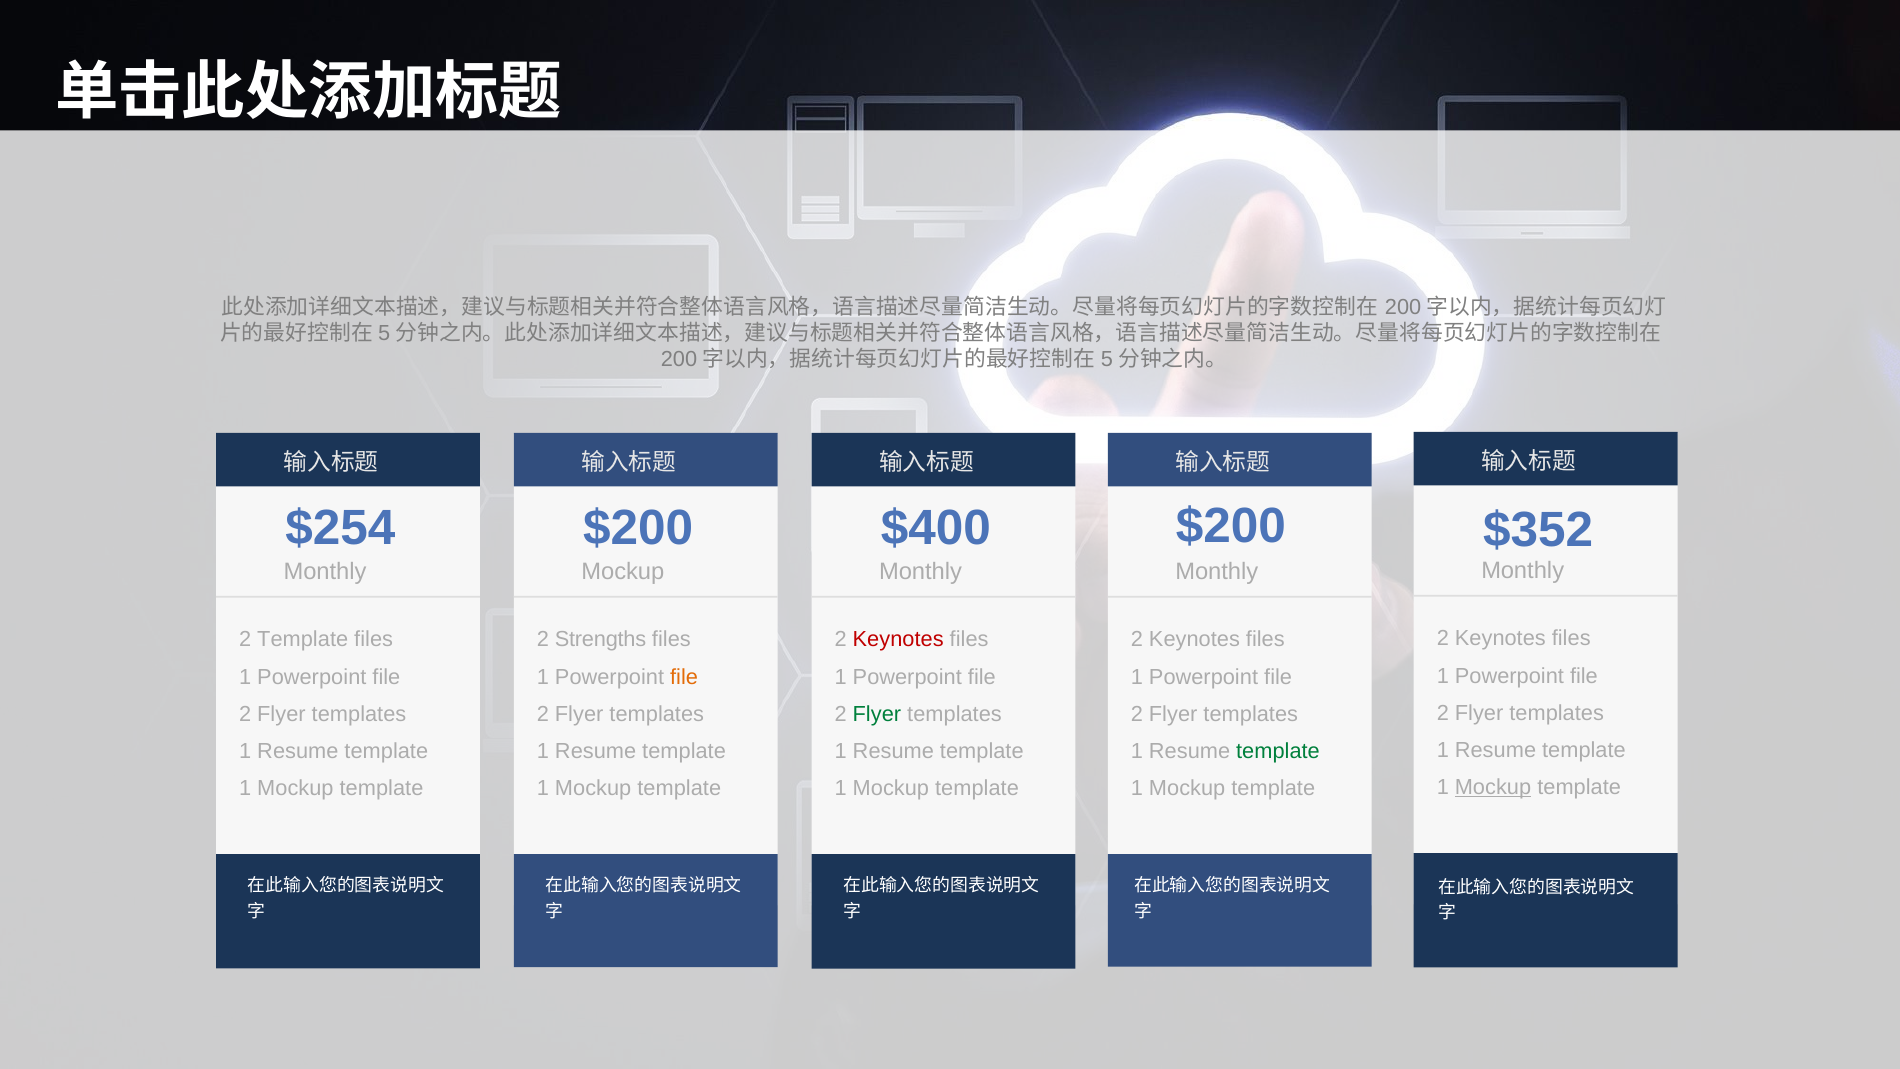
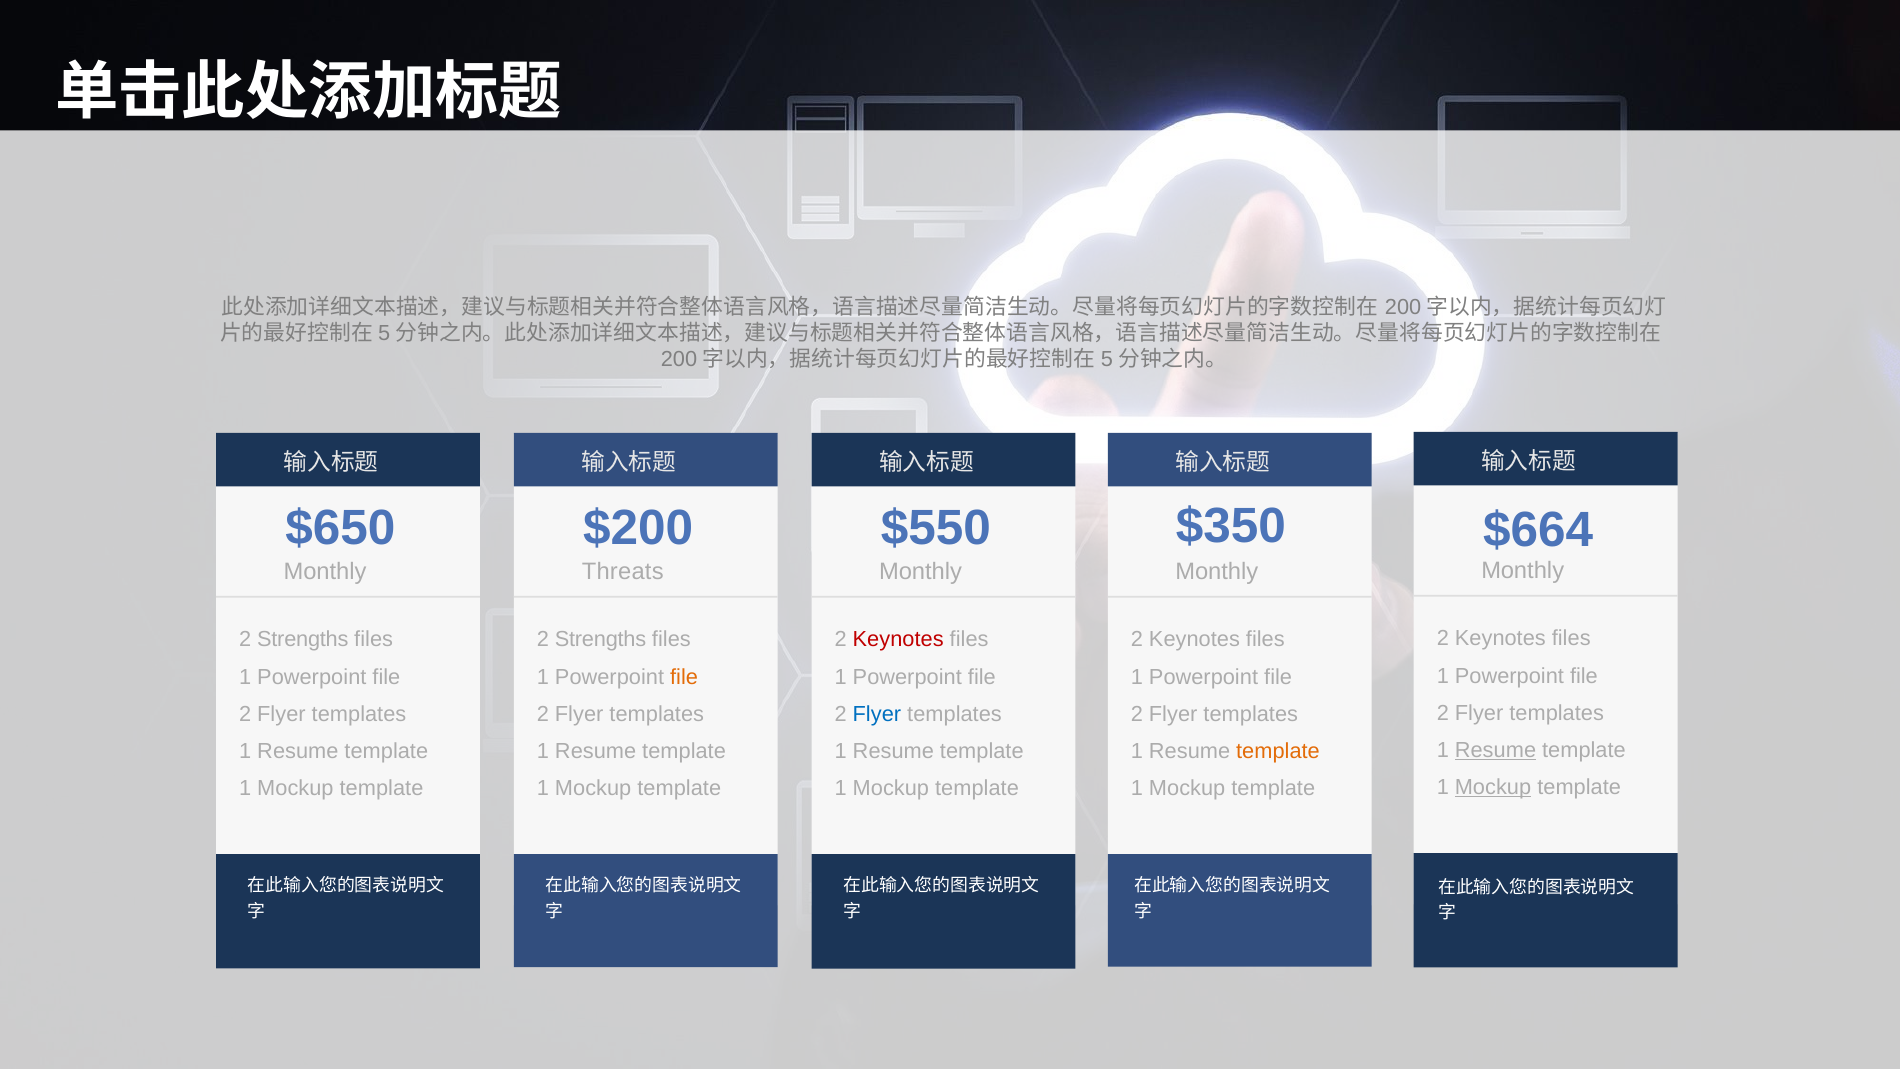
$200: $200 -> $350 (1231, 526)
$400: $400 -> $550 (936, 528)
$254: $254 -> $650 (340, 529)
$352: $352 -> $664 (1538, 530)
Mockup: Mockup -> Threats (623, 572)
Template: Template -> Strengths (303, 639)
Flyer colour: green -> blue (877, 714)
Resume underline: none -> present (1495, 750)
template colour: green -> orange (1278, 751)
